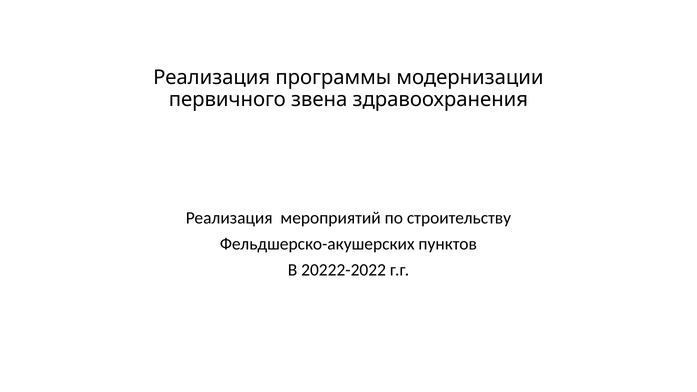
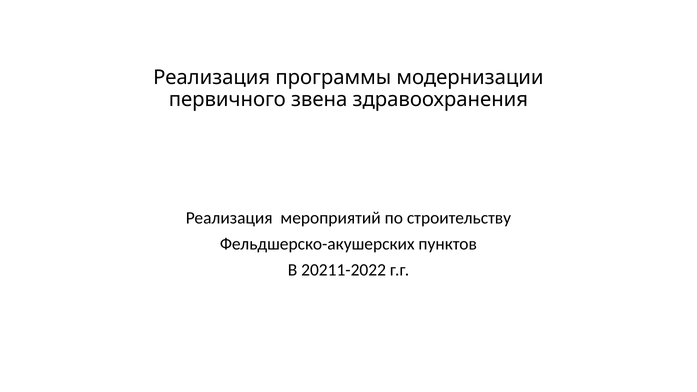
20222-2022: 20222-2022 -> 20211-2022 (344, 270)
